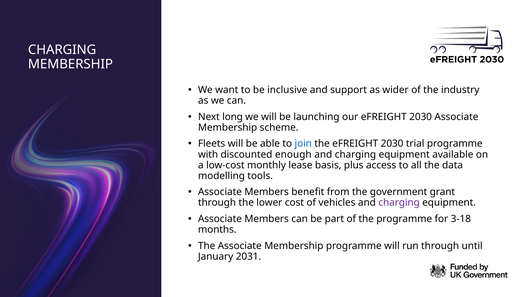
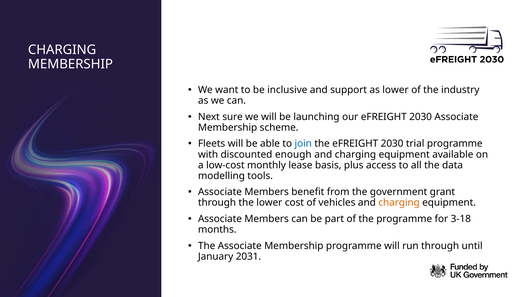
as wider: wider -> lower (396, 90)
long: long -> sure (233, 117)
charging colour: purple -> orange (399, 203)
